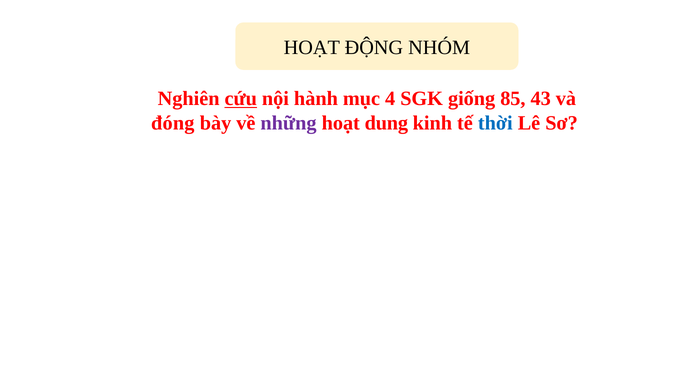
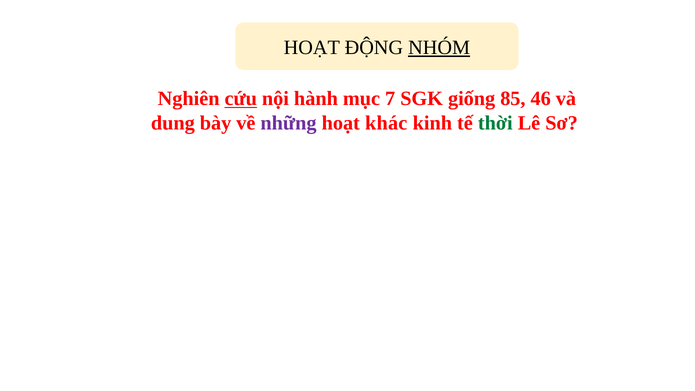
NHÓM underline: none -> present (439, 48)
4: 4 -> 7 (390, 99)
43: 43 -> 46 (541, 99)
đóng: đóng -> dung (173, 123)
dung: dung -> khác (386, 123)
thời colour: blue -> green (495, 123)
